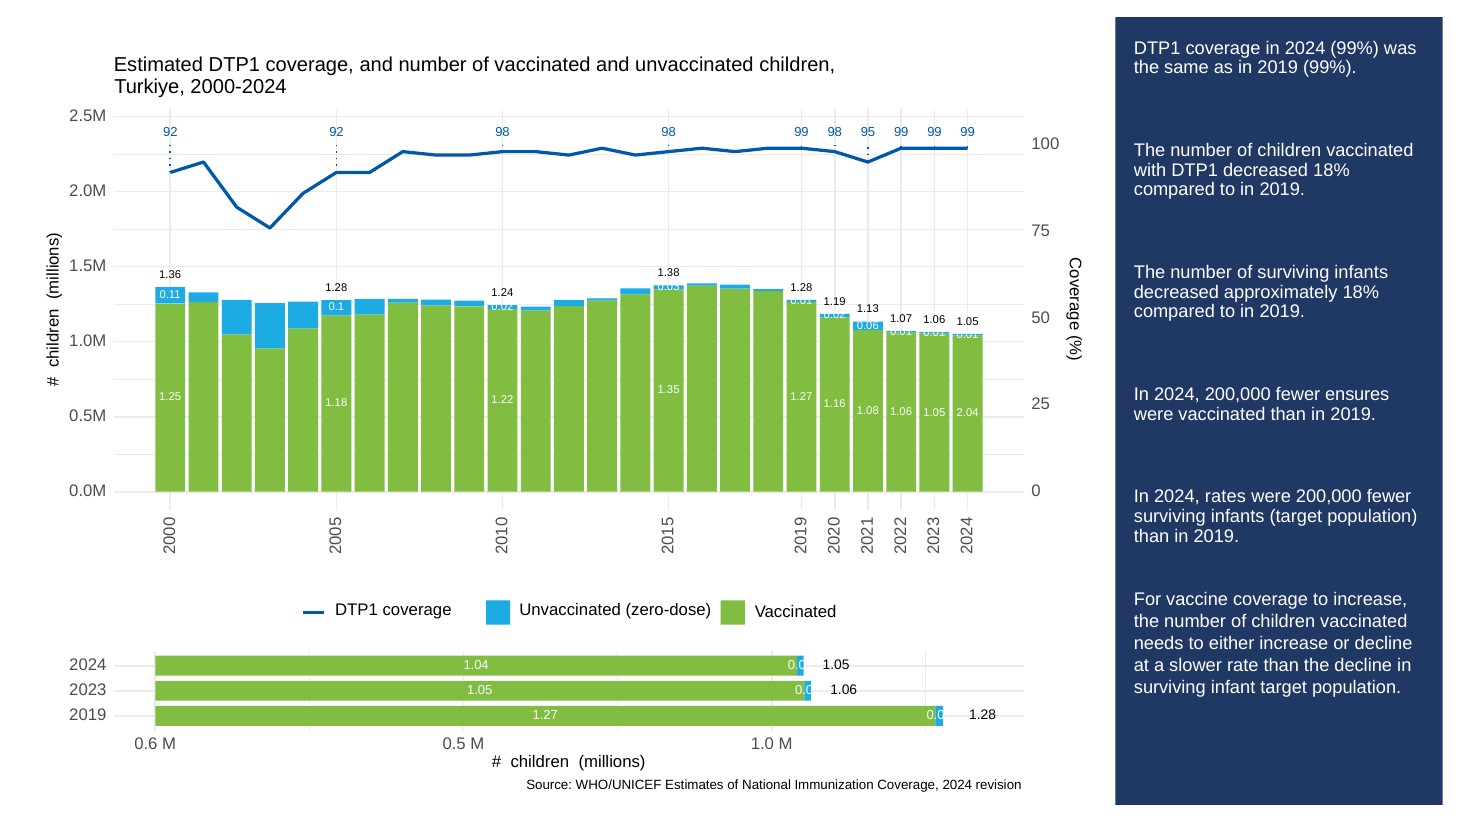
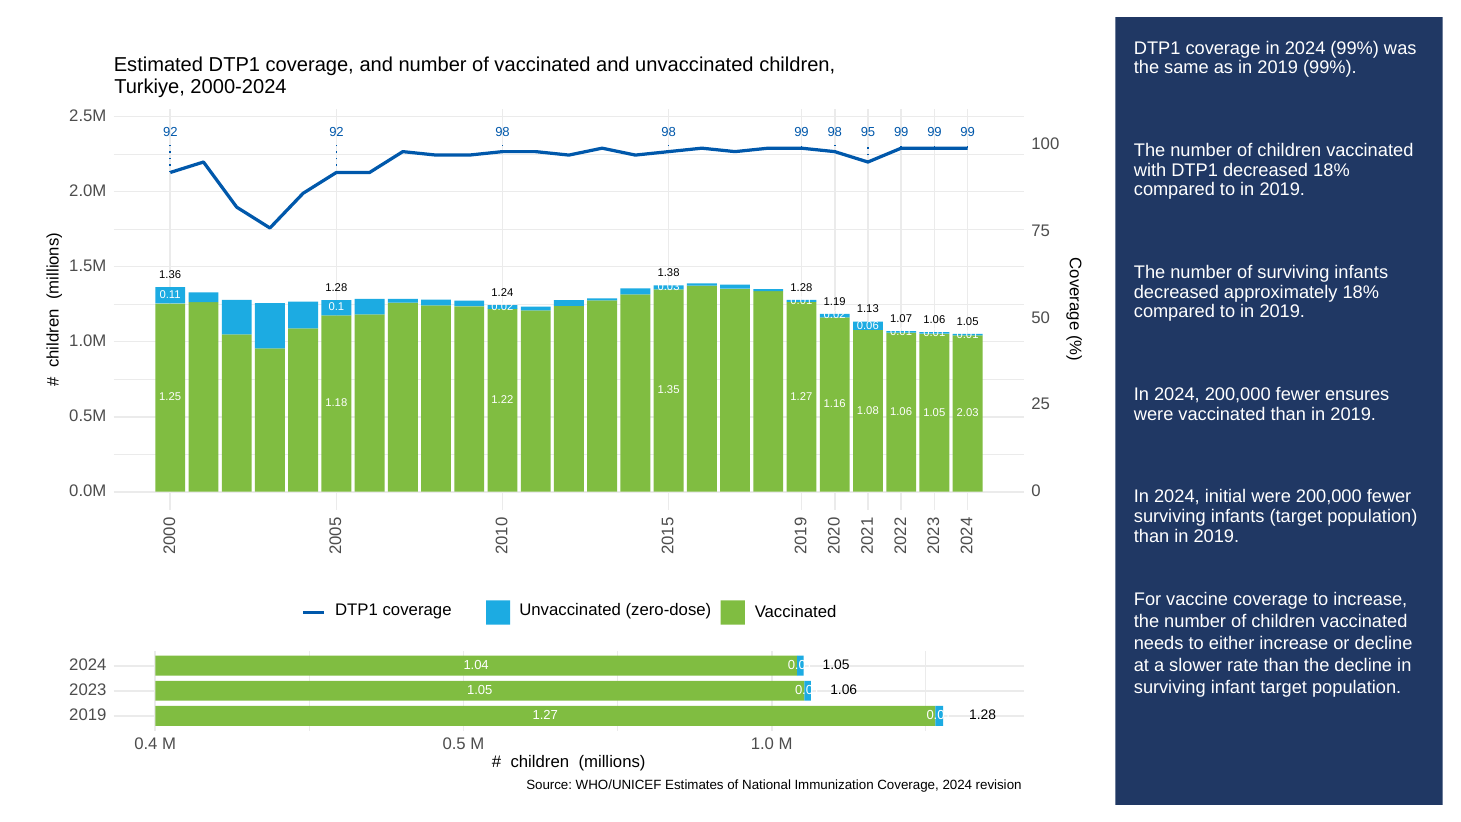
2.04: 2.04 -> 2.03 (968, 413)
rates: rates -> initial (1226, 497)
0.6: 0.6 -> 0.4 (146, 744)
